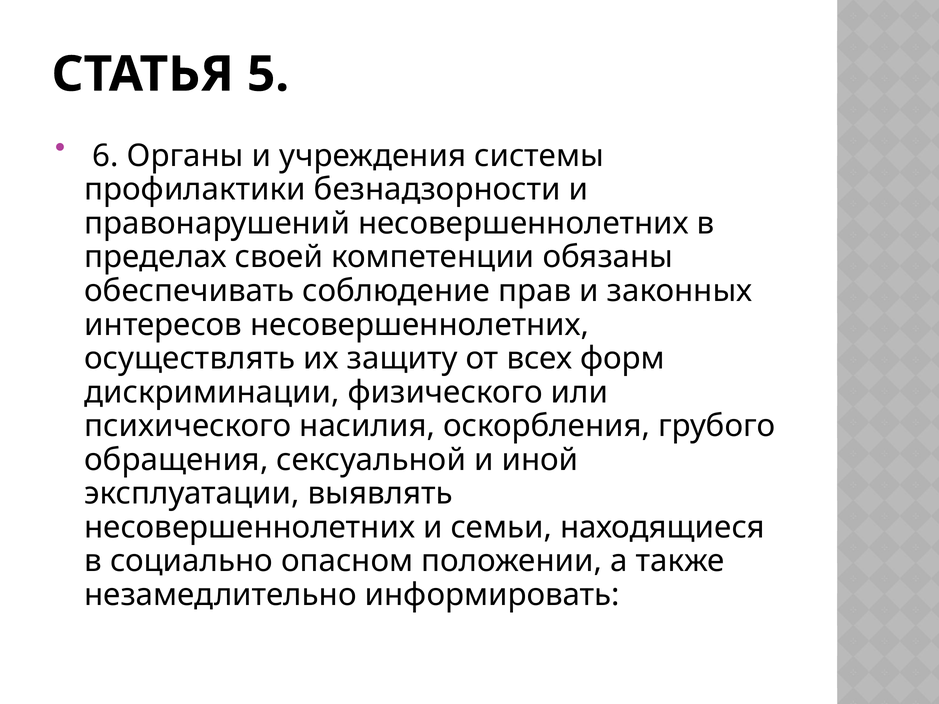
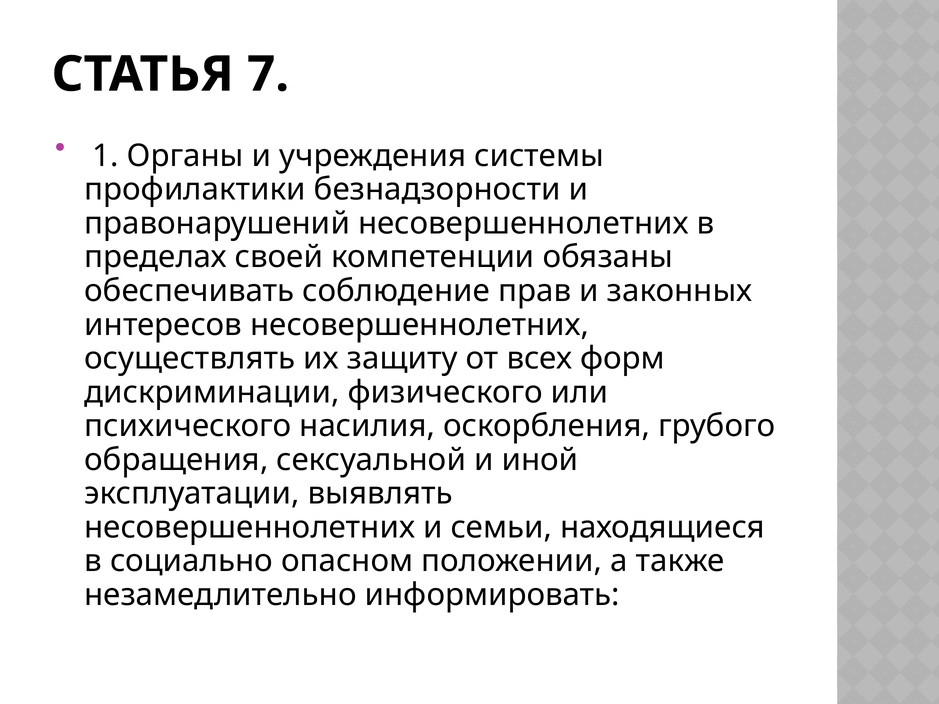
5: 5 -> 7 (268, 74)
6: 6 -> 1 (106, 156)
